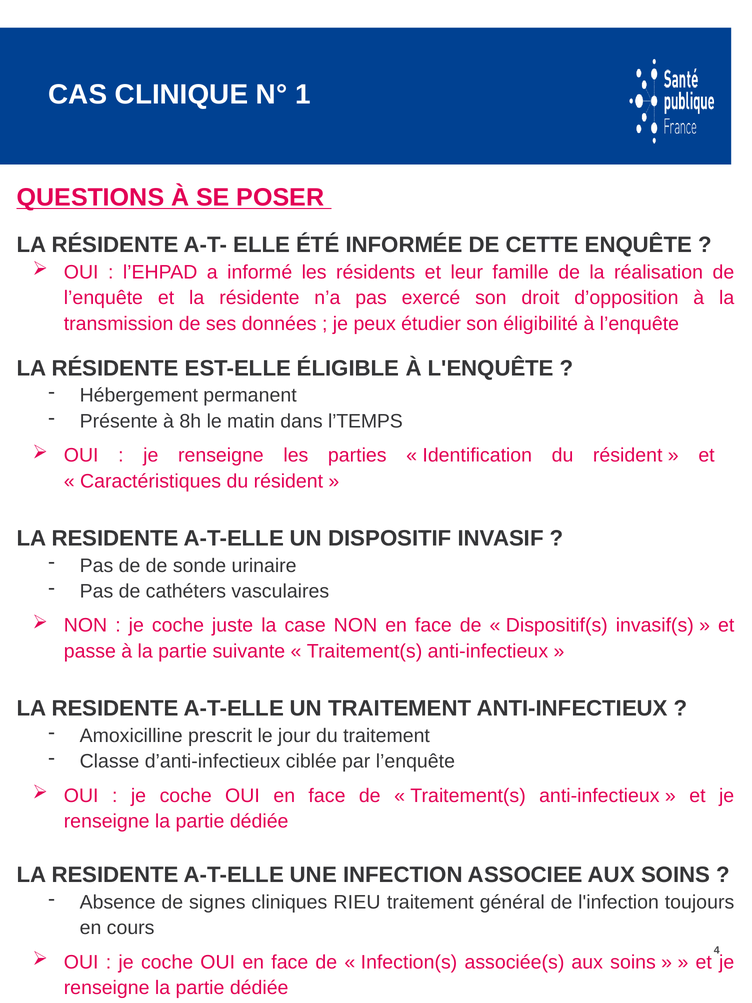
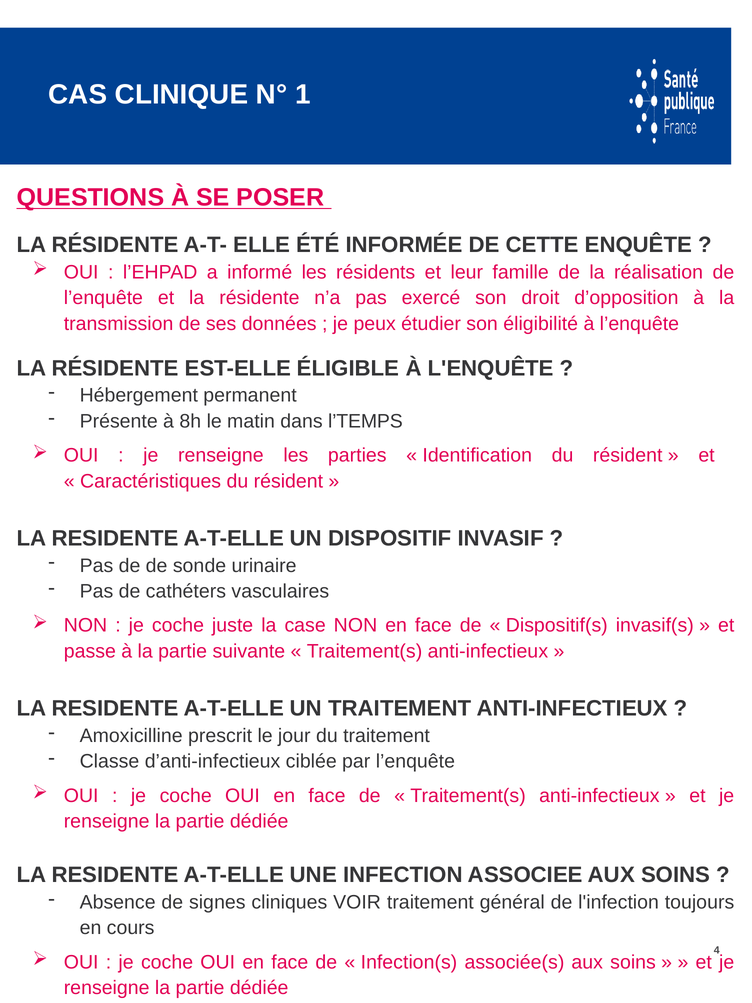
RIEU: RIEU -> VOIR (357, 902)
